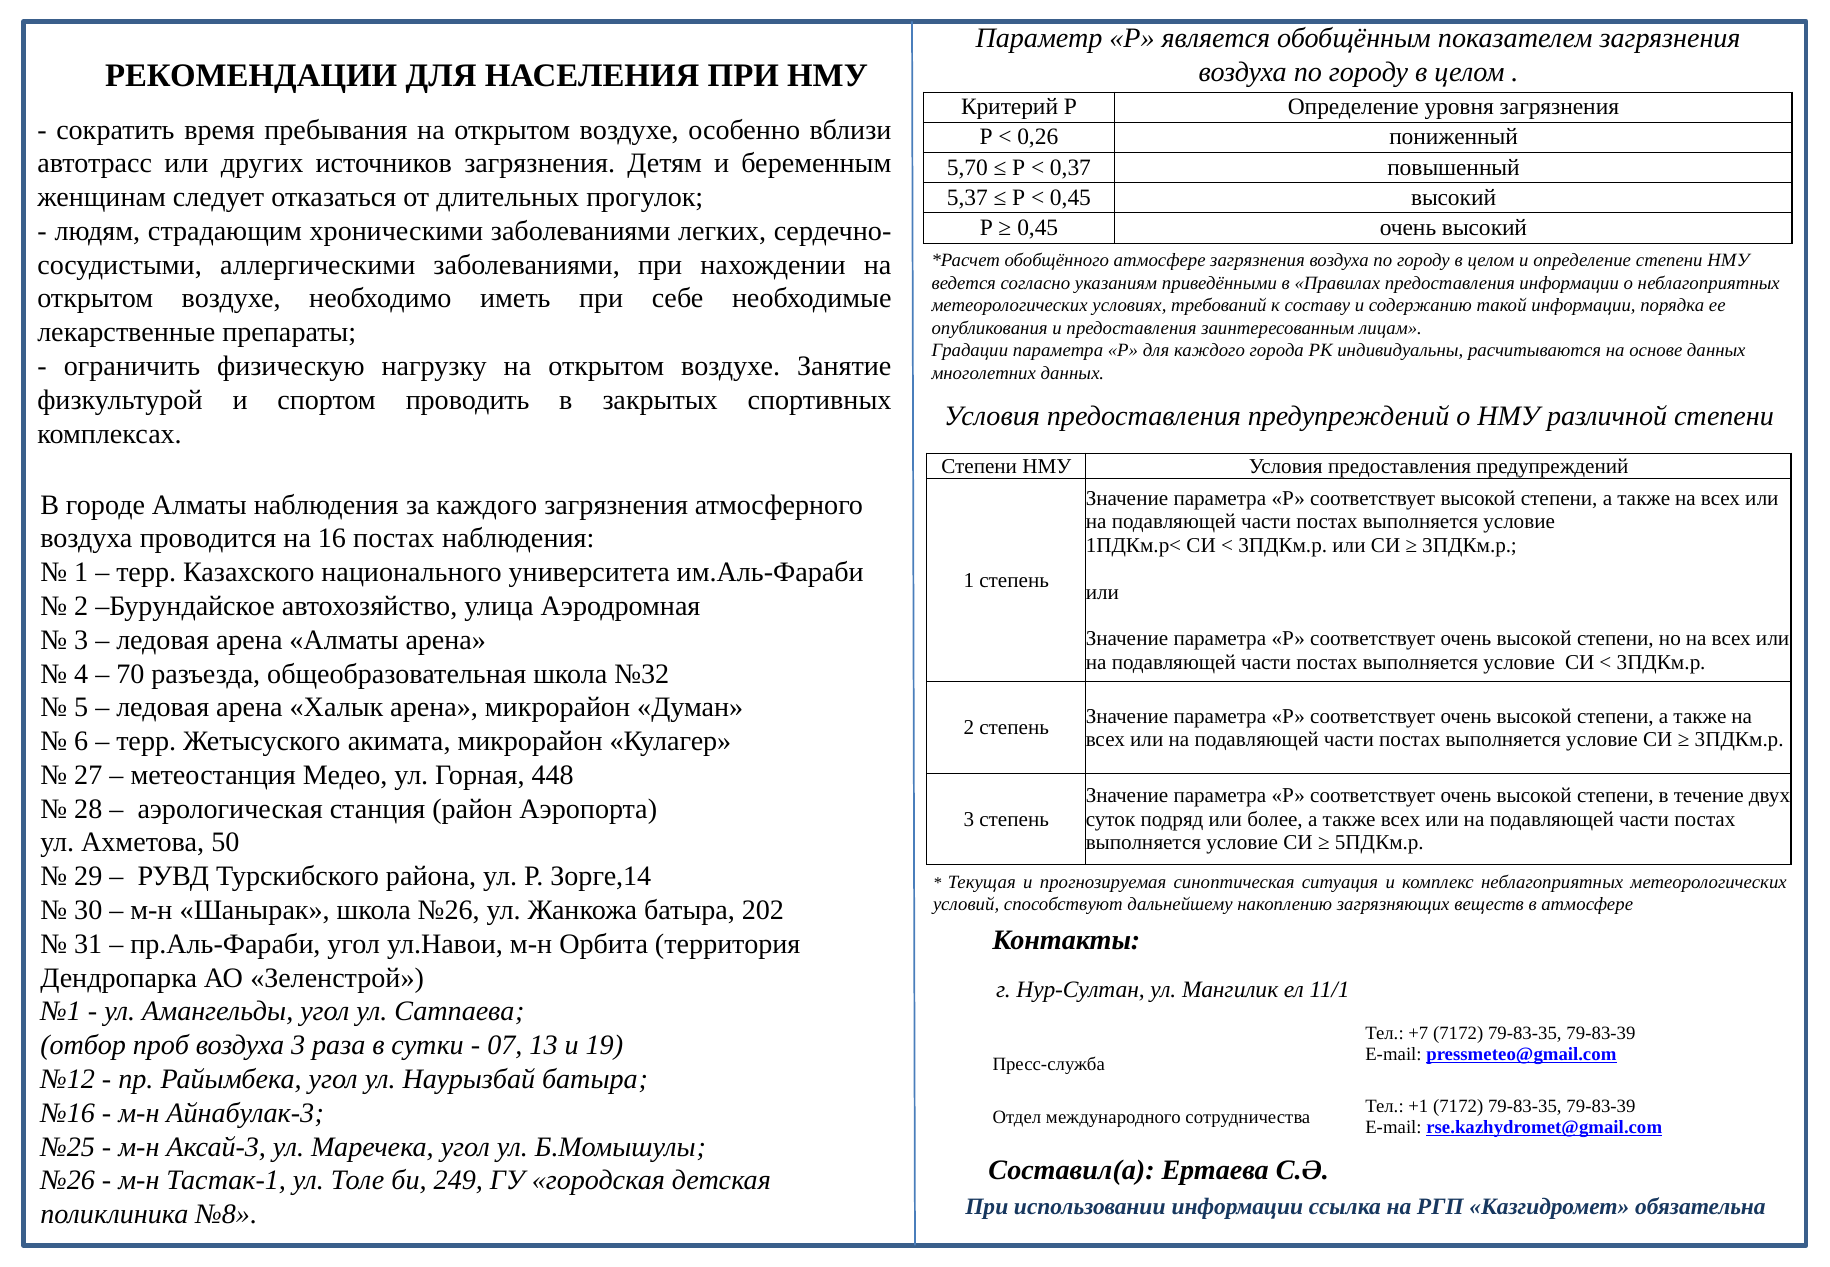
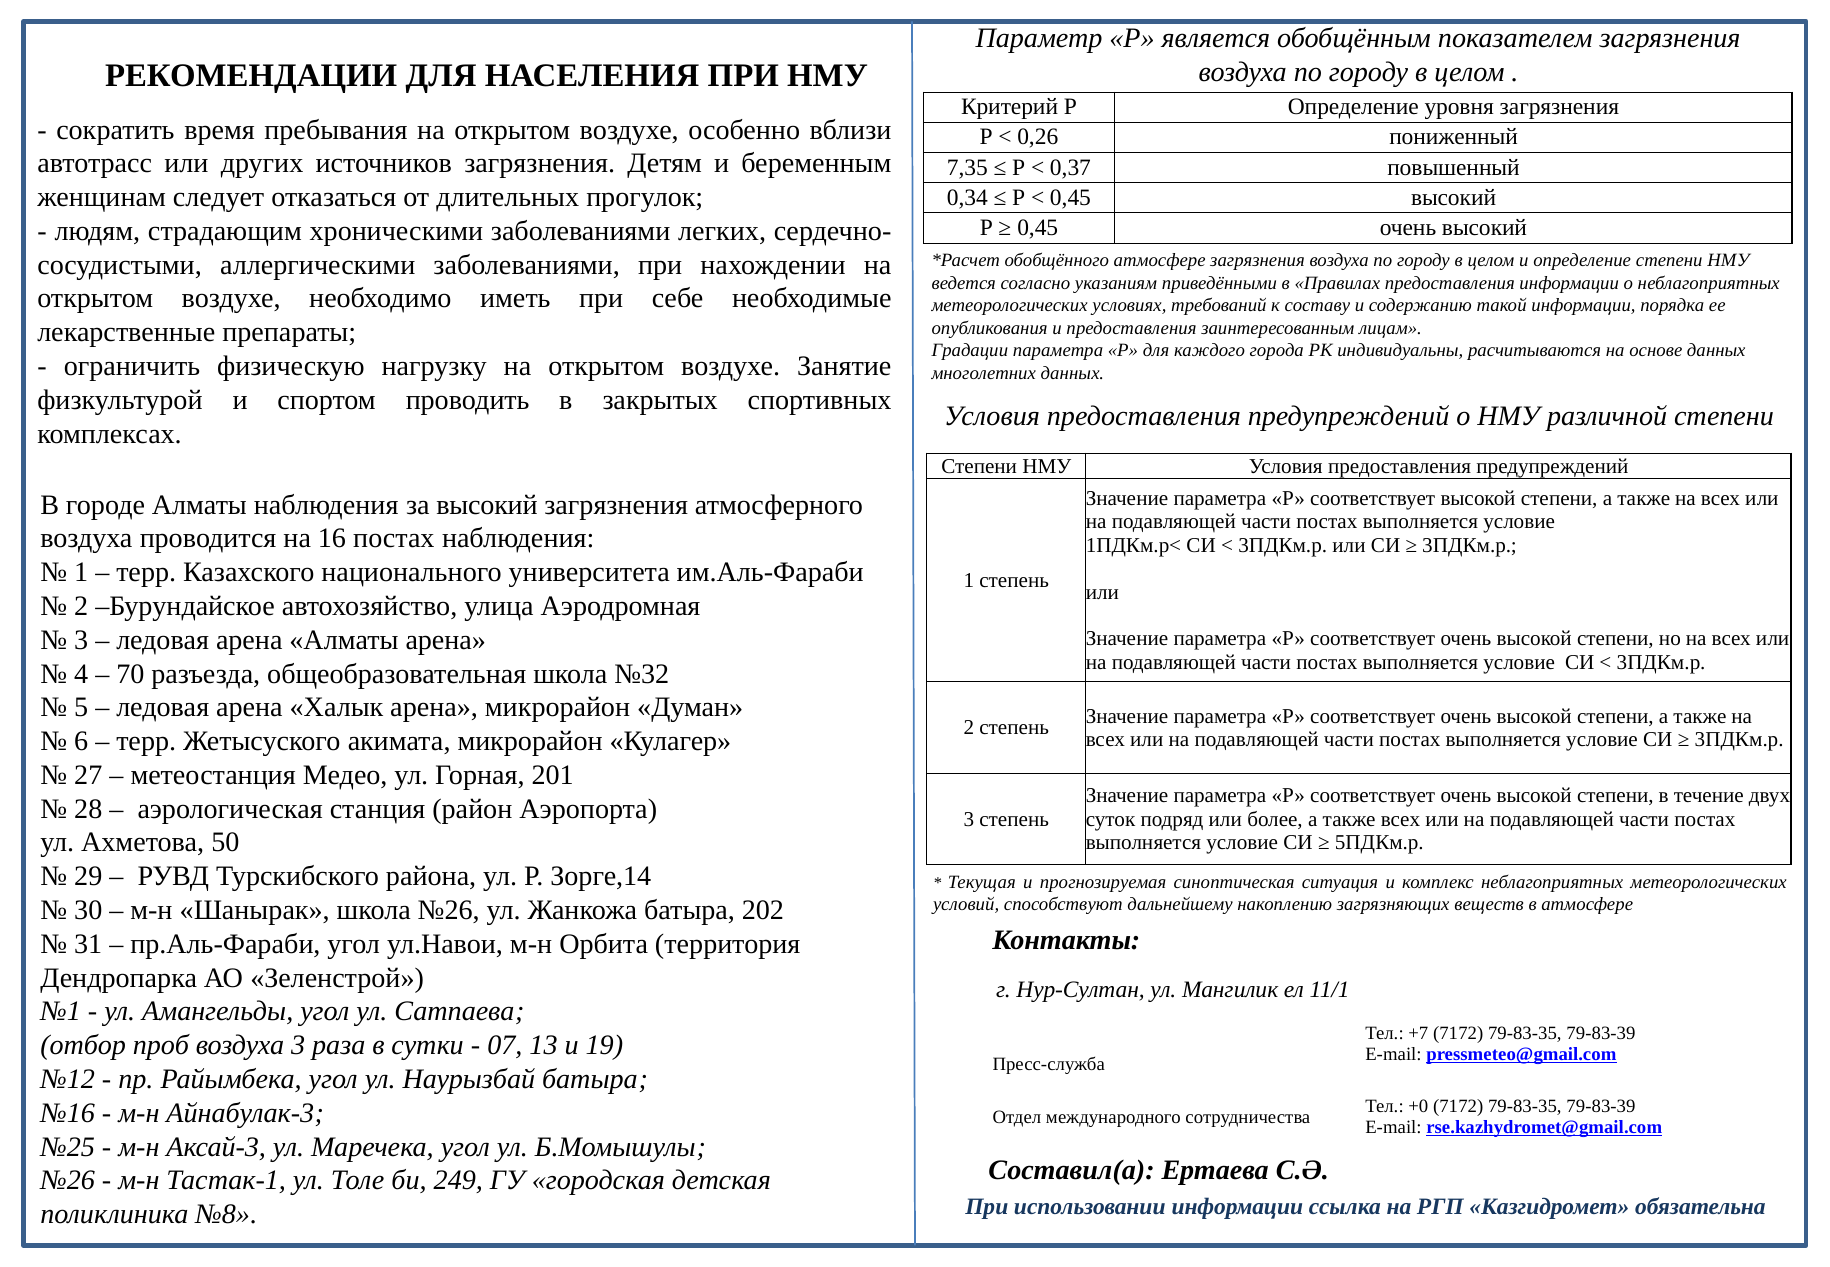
5,70: 5,70 -> 7,35 (967, 167)
5,37: 5,37 -> 0,34 (967, 198)
за каждого: каждого -> высокий (487, 505)
448: 448 -> 201 (553, 775)
+1: +1 -> +0 (1418, 1107)
